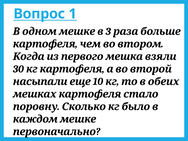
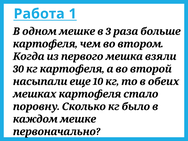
Вопрос: Вопрос -> Работа (39, 14)
